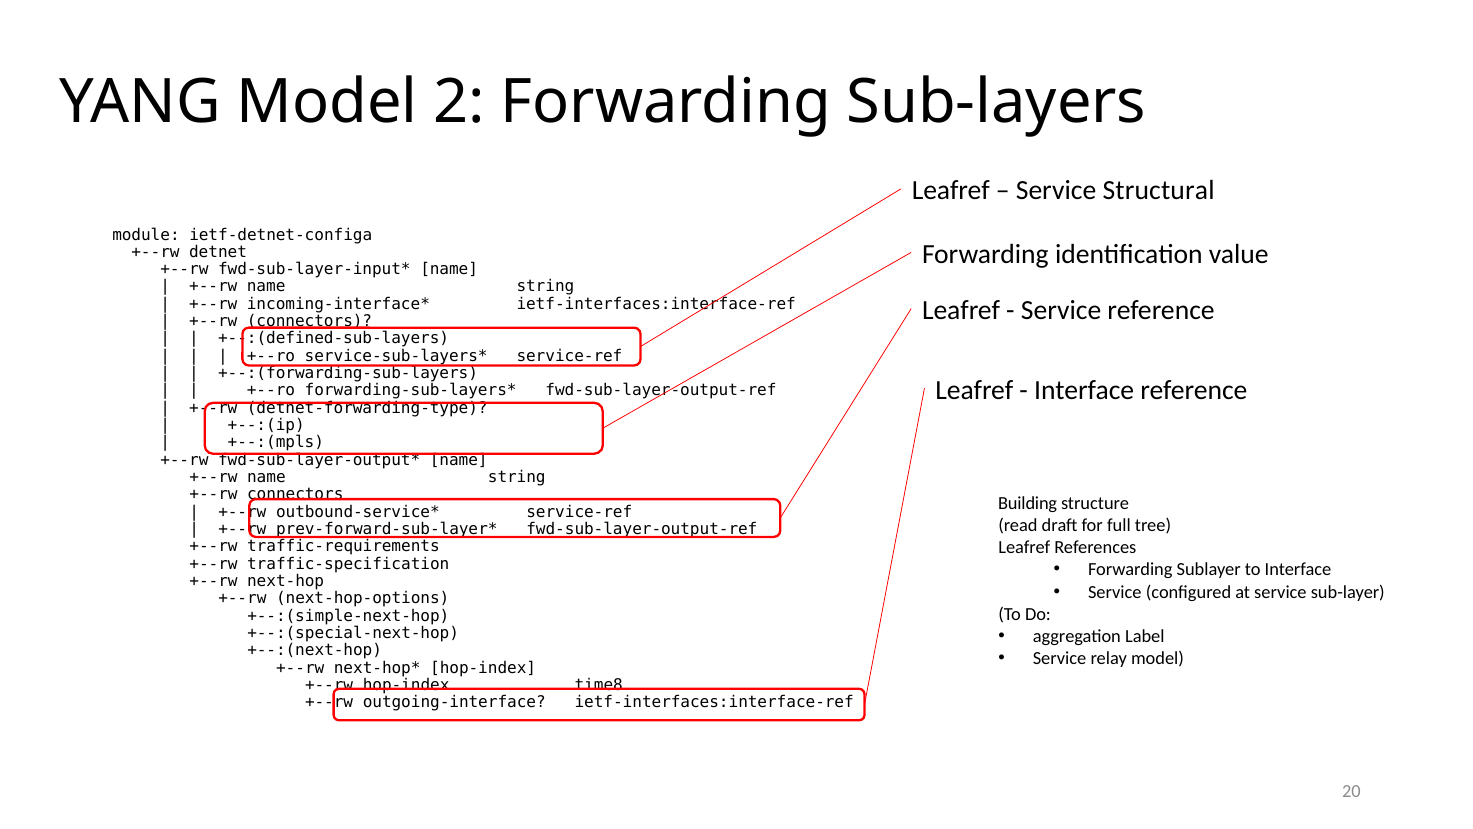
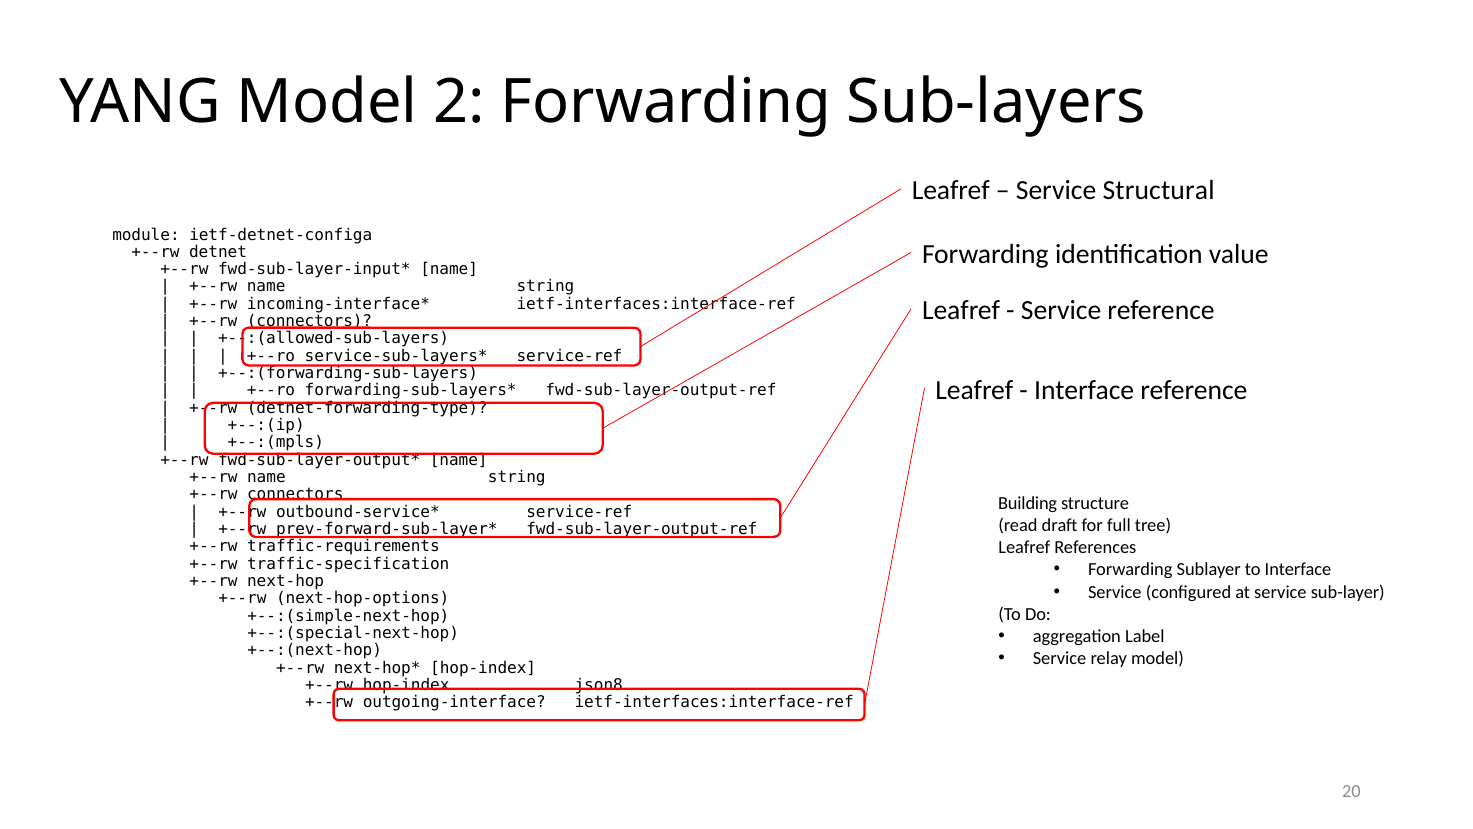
+--:(defined-sub-layers: +--:(defined-sub-layers -> +--:(allowed-sub-layers (334, 338)
time8: time8 -> json8 (599, 685)
